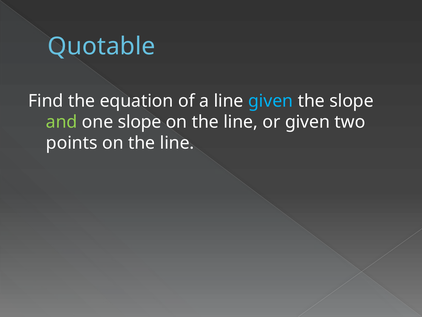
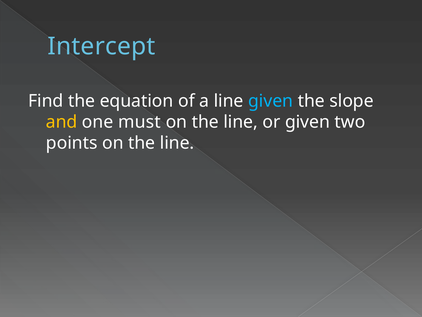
Quotable: Quotable -> Intercept (102, 46)
and colour: light green -> yellow (62, 122)
one slope: slope -> must (139, 122)
